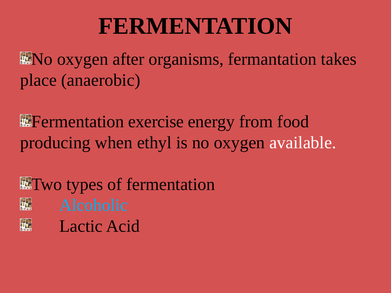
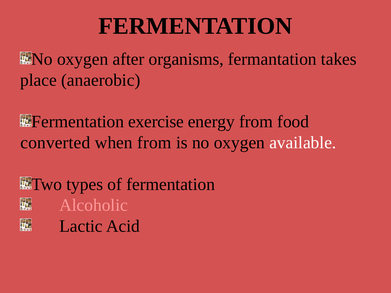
producing: producing -> converted (55, 143)
when ethyl: ethyl -> from (154, 143)
Alcoholic colour: light blue -> pink (94, 205)
